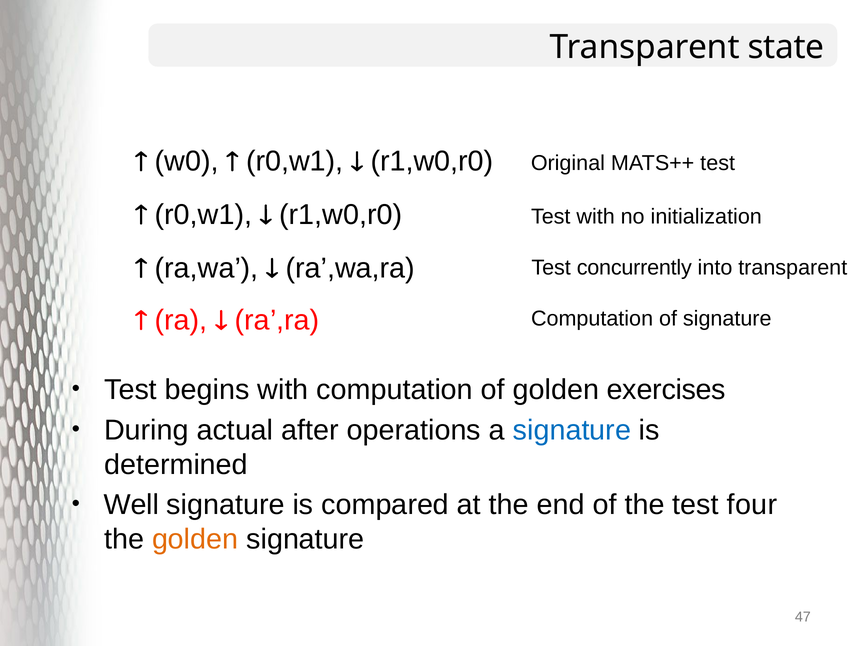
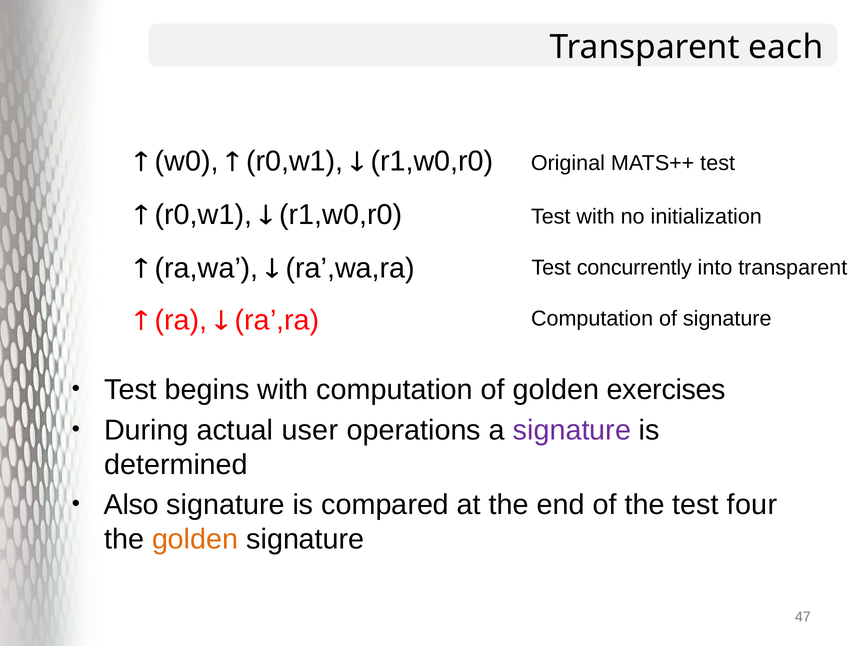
state: state -> each (786, 47)
after: after -> user (310, 430)
signature colour: blue -> purple (572, 430)
Well: Well -> Also (131, 505)
